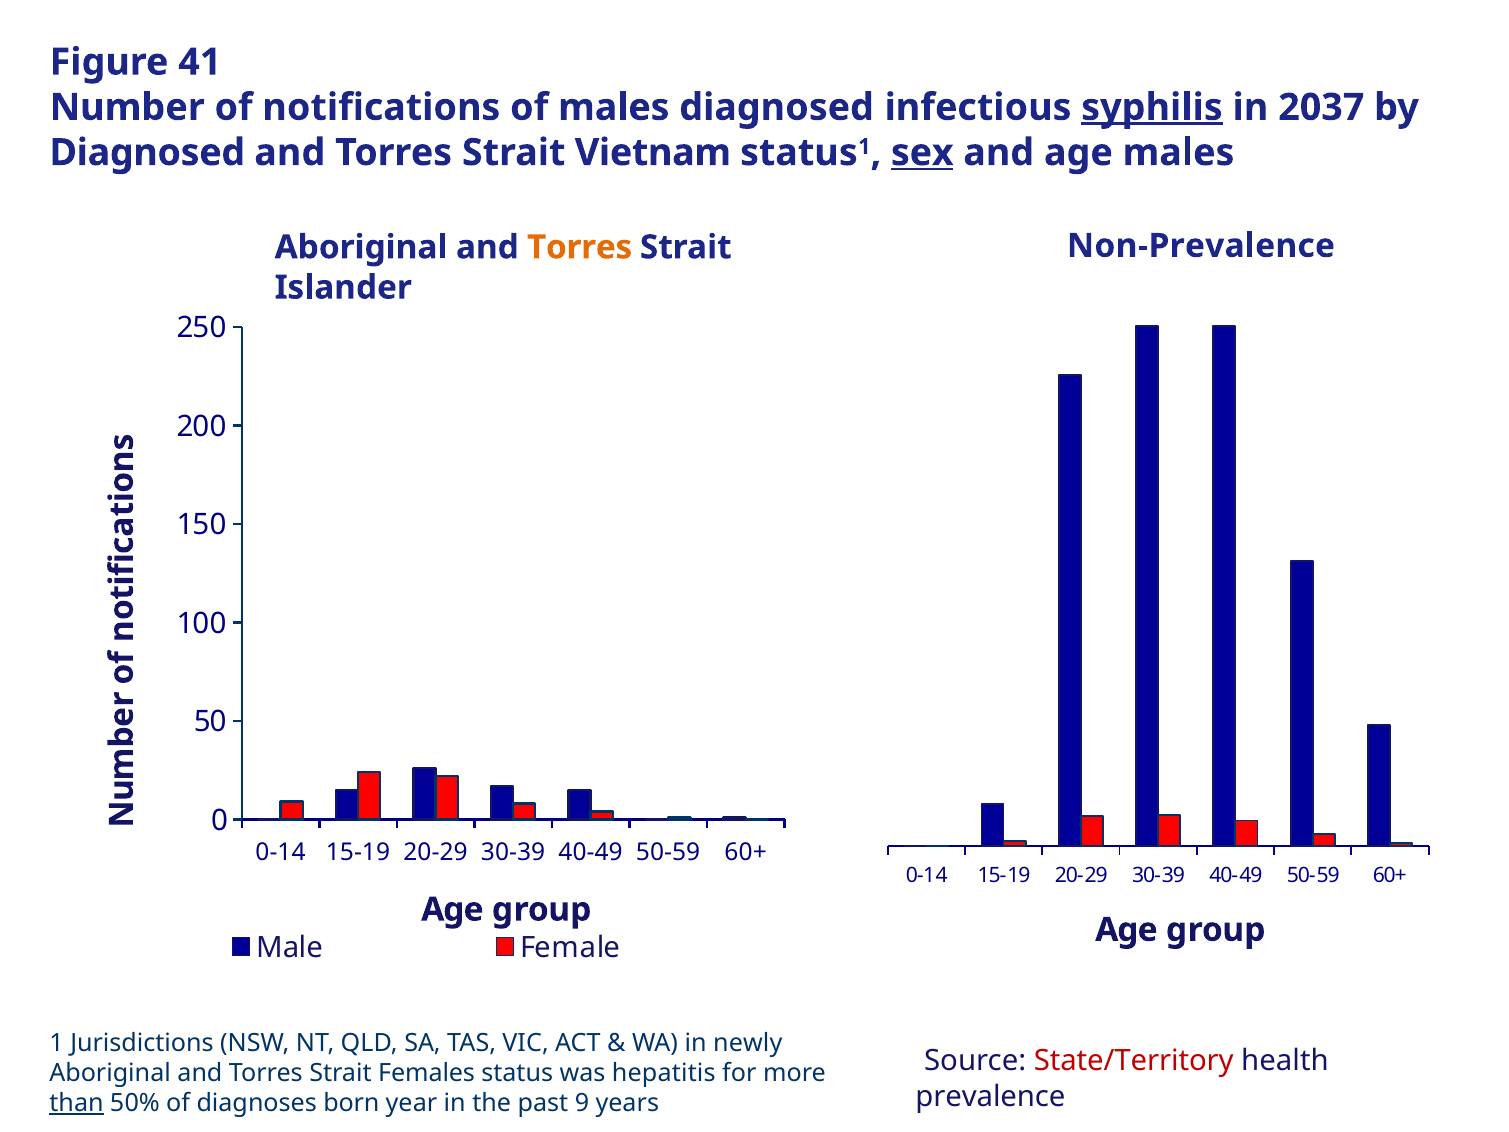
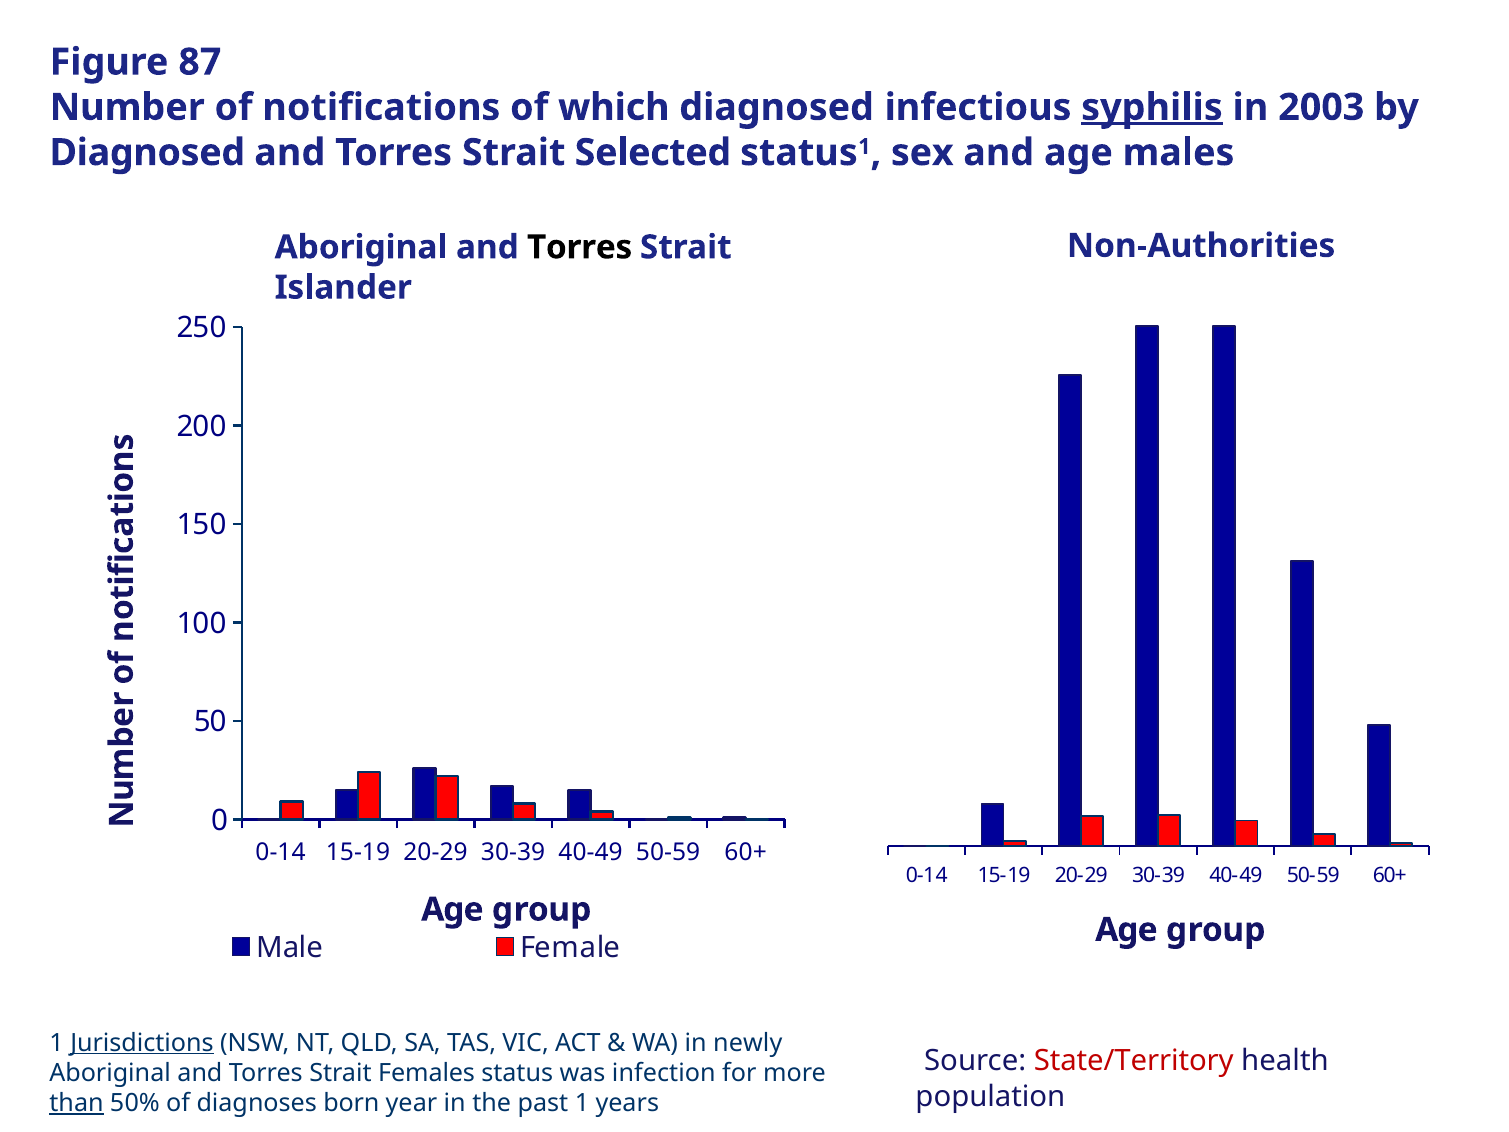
41: 41 -> 87 (200, 62)
of males: males -> which (614, 107)
2037: 2037 -> 2003 (1321, 107)
Vietnam: Vietnam -> Selected (653, 153)
sex underline: present -> none (922, 153)
Non-Prevalence: Non-Prevalence -> Non-Authorities (1201, 246)
Torres colour: orange -> black (580, 247)
Jurisdictions underline: none -> present (142, 1043)
hepatitis: hepatitis -> infection (664, 1073)
prevalence: prevalence -> population (990, 1097)
past 9: 9 -> 1 (582, 1103)
